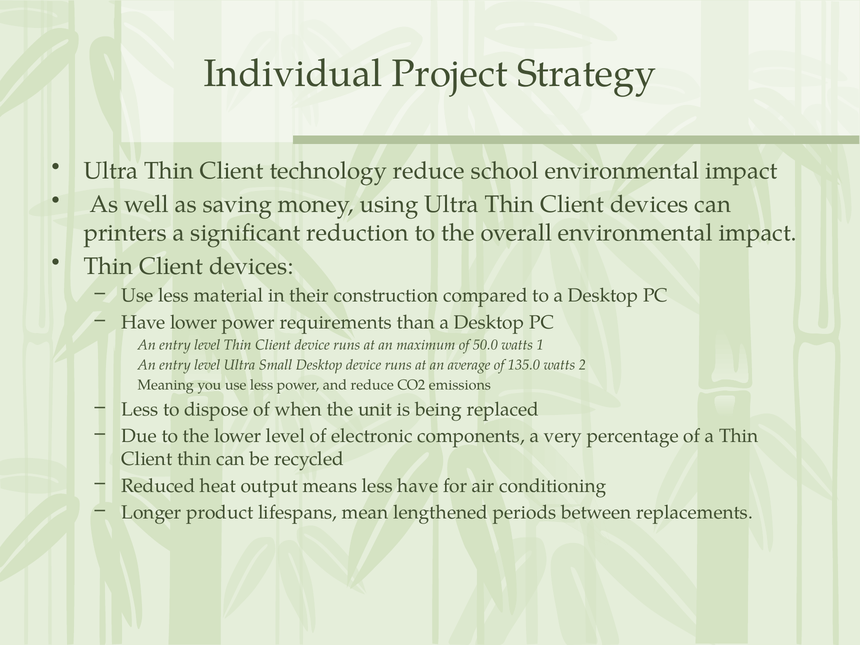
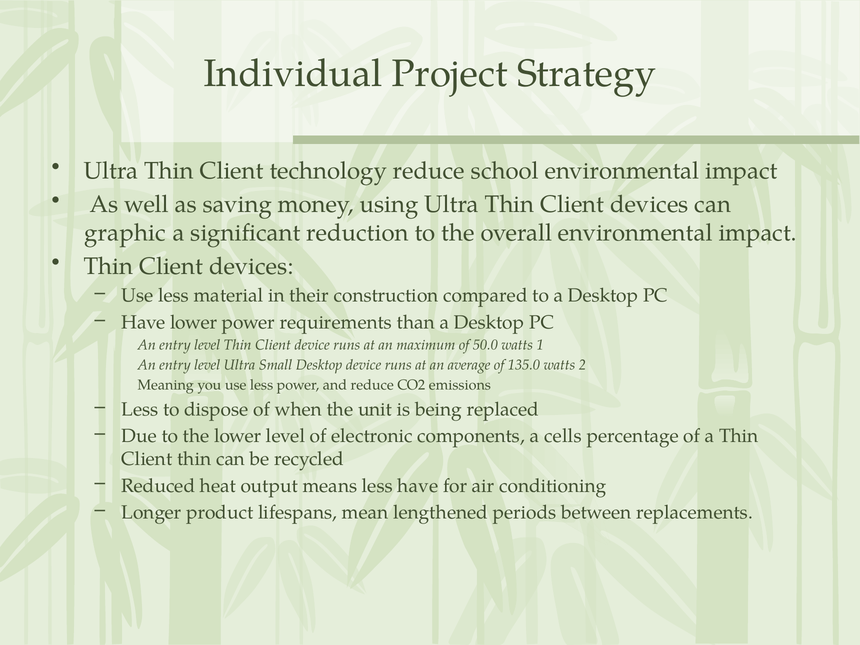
printers: printers -> graphic (125, 233)
very: very -> cells (563, 436)
